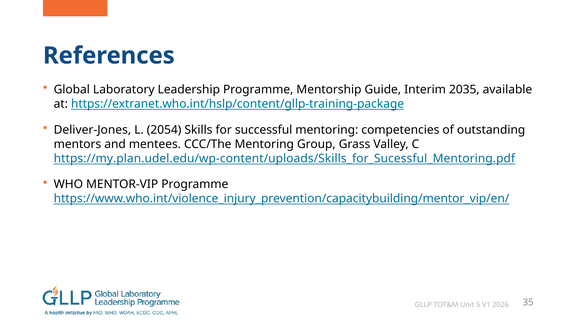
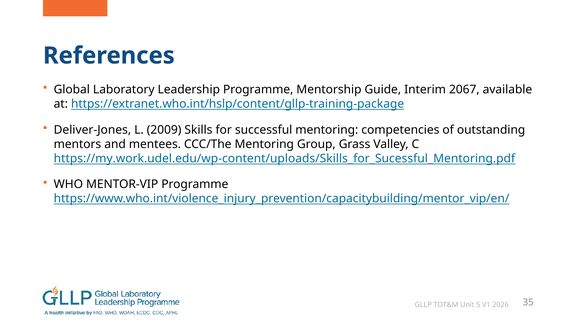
2035: 2035 -> 2067 (464, 90)
2054: 2054 -> 2009 (164, 130)
https://my.plan.udel.edu/wp-content/uploads/Skills_for_Sucessful_Mentoring.pdf: https://my.plan.udel.edu/wp-content/uploads/Skills_for_Sucessful_Mentoring.pdf -> https://my.work.udel.edu/wp-content/uploads/Skills_for_Sucessful_Mentoring.pdf (284, 159)
